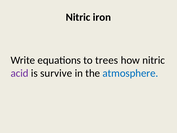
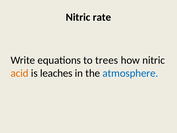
iron: iron -> rate (102, 17)
acid colour: purple -> orange (20, 73)
survive: survive -> leaches (56, 73)
